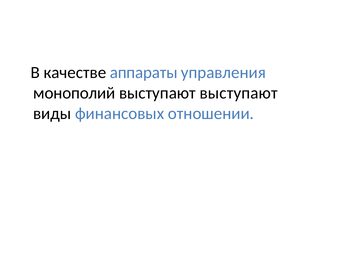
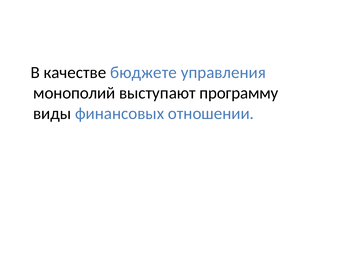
аппараты: аппараты -> бюджете (144, 73)
выступают выступают: выступают -> программу (239, 93)
